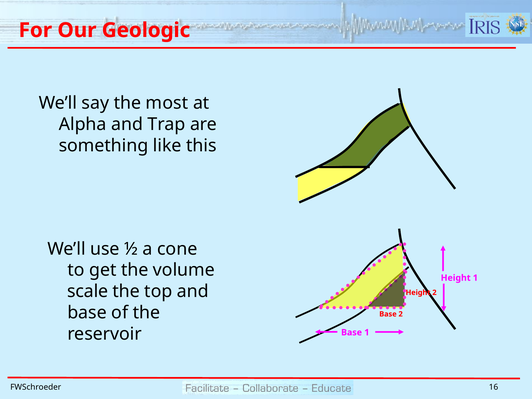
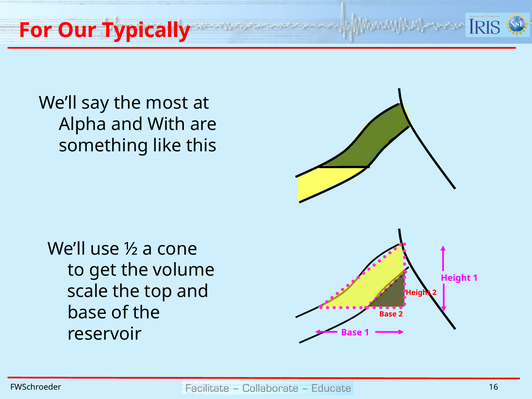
Geologic: Geologic -> Typically (146, 30)
Trap: Trap -> With (167, 124)
